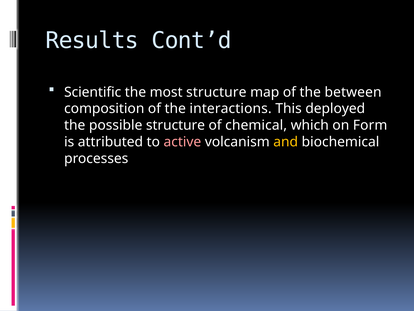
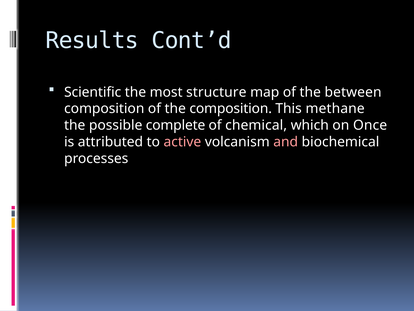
the interactions: interactions -> composition (231, 109)
deployed: deployed -> methane (335, 109)
possible structure: structure -> complete (176, 125)
Form: Form -> Once (370, 125)
and colour: yellow -> pink (286, 142)
